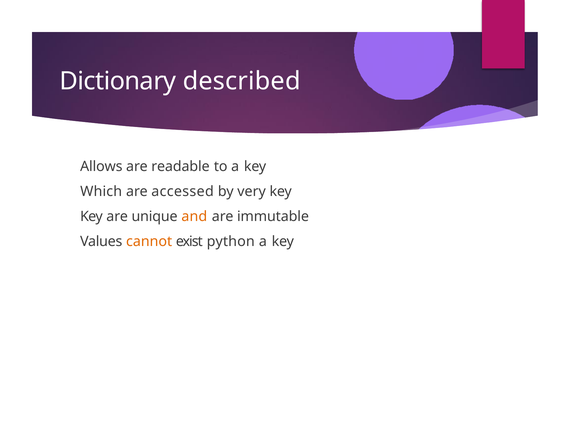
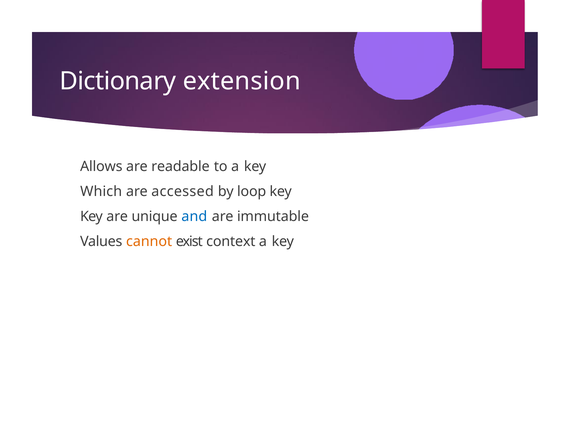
described: described -> extension (242, 81)
very: very -> loop (252, 191)
and colour: orange -> blue (194, 216)
python: python -> context (231, 241)
